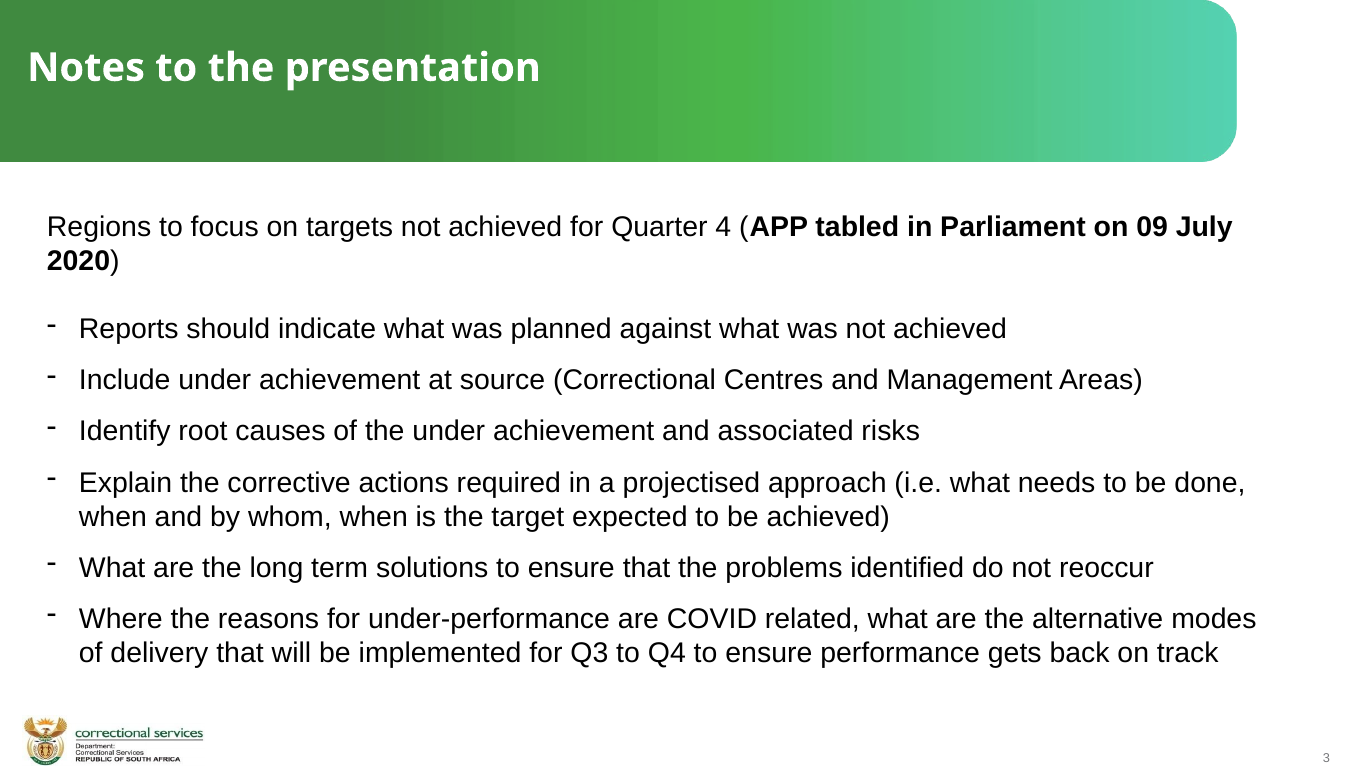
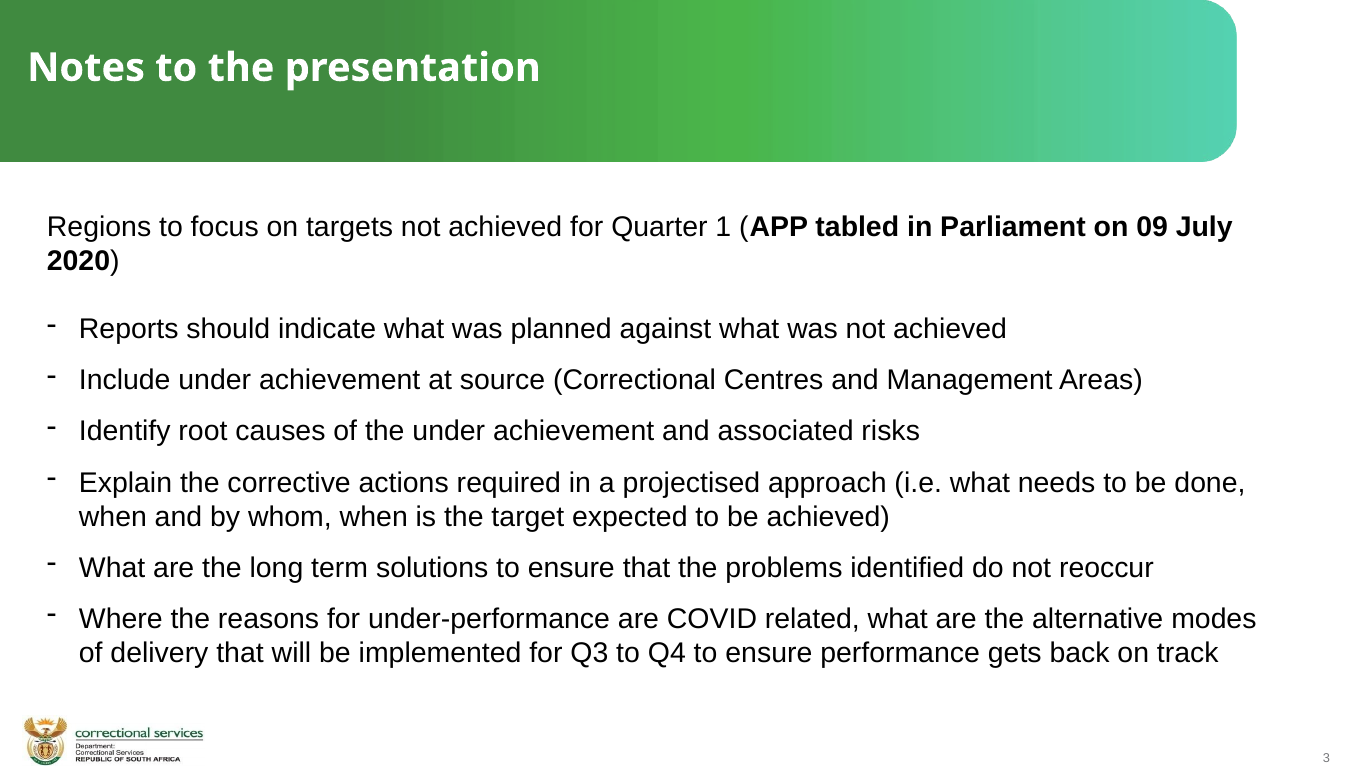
4: 4 -> 1 (723, 227)
